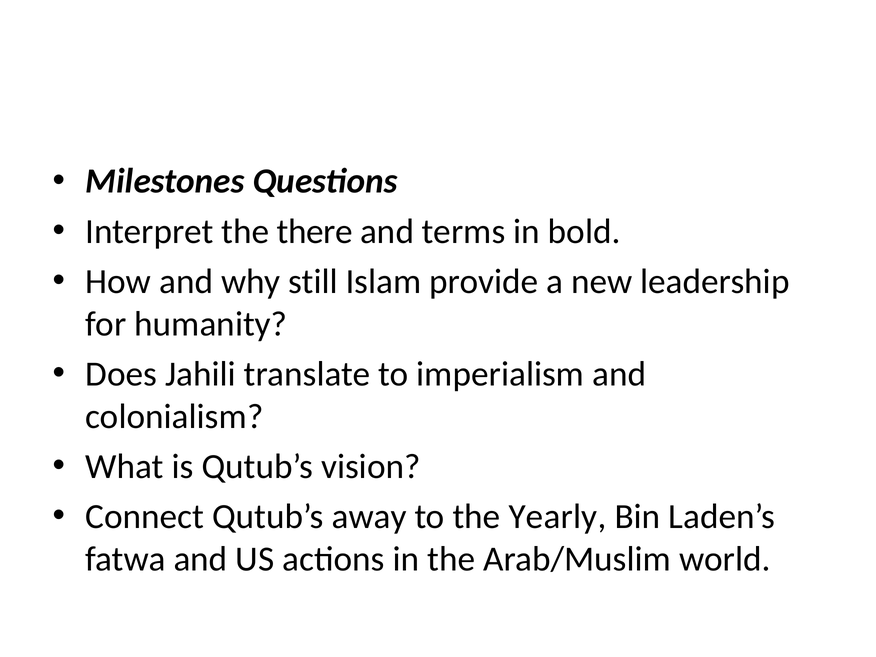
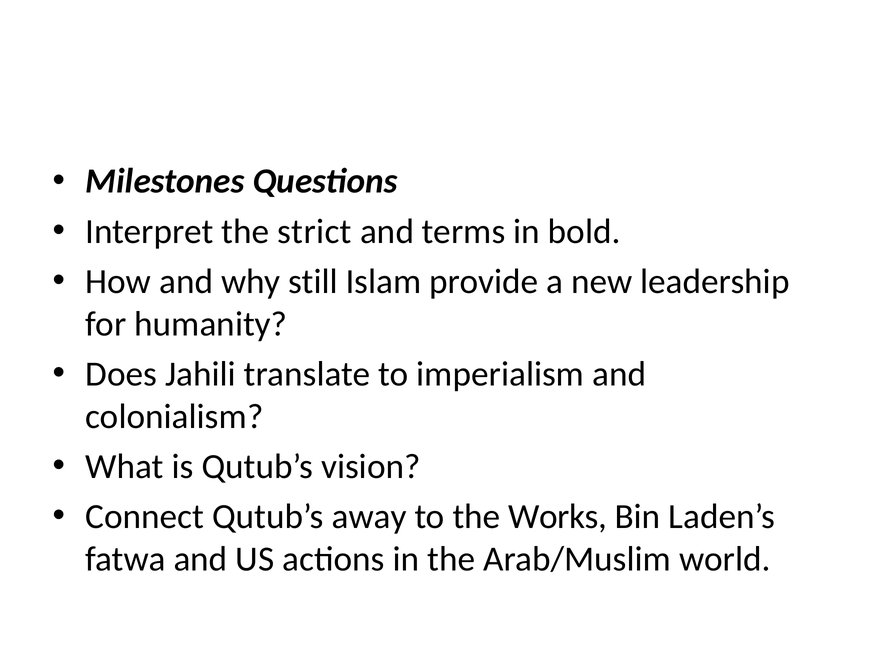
there: there -> strict (314, 231)
Yearly: Yearly -> Works (558, 517)
